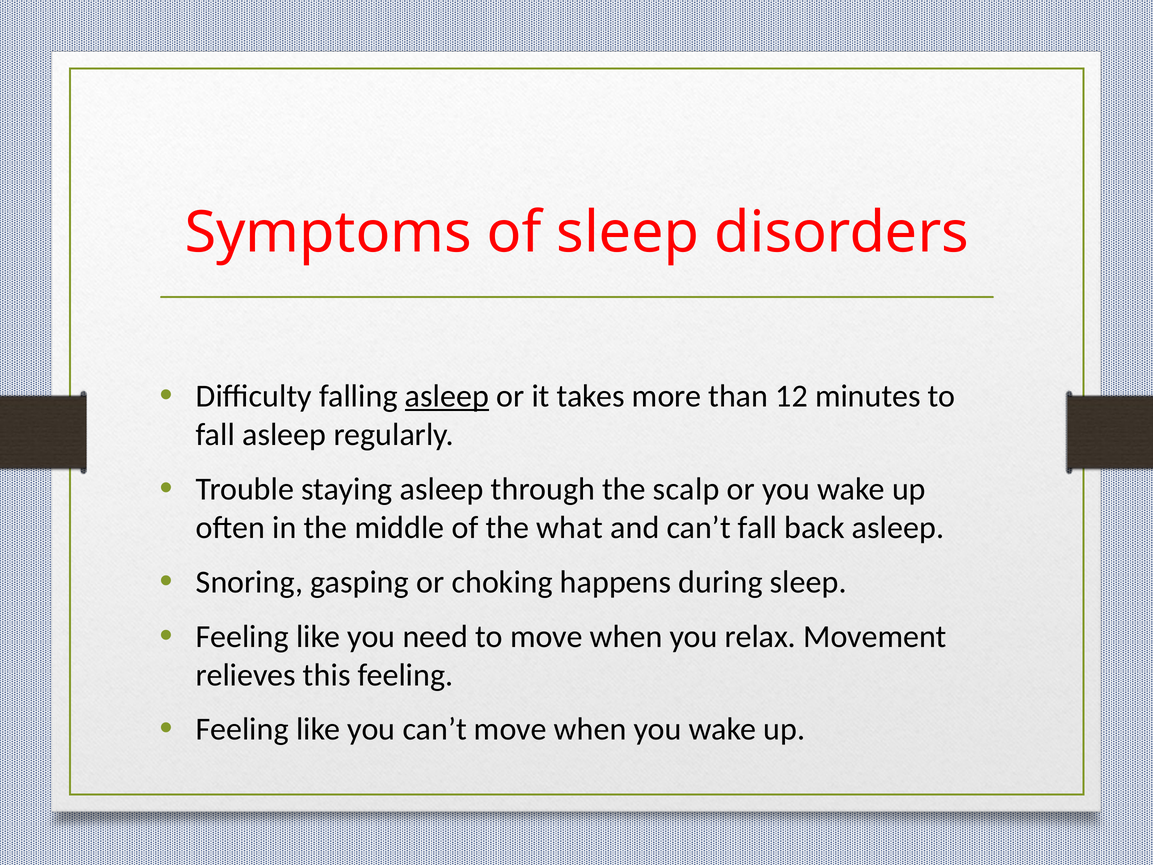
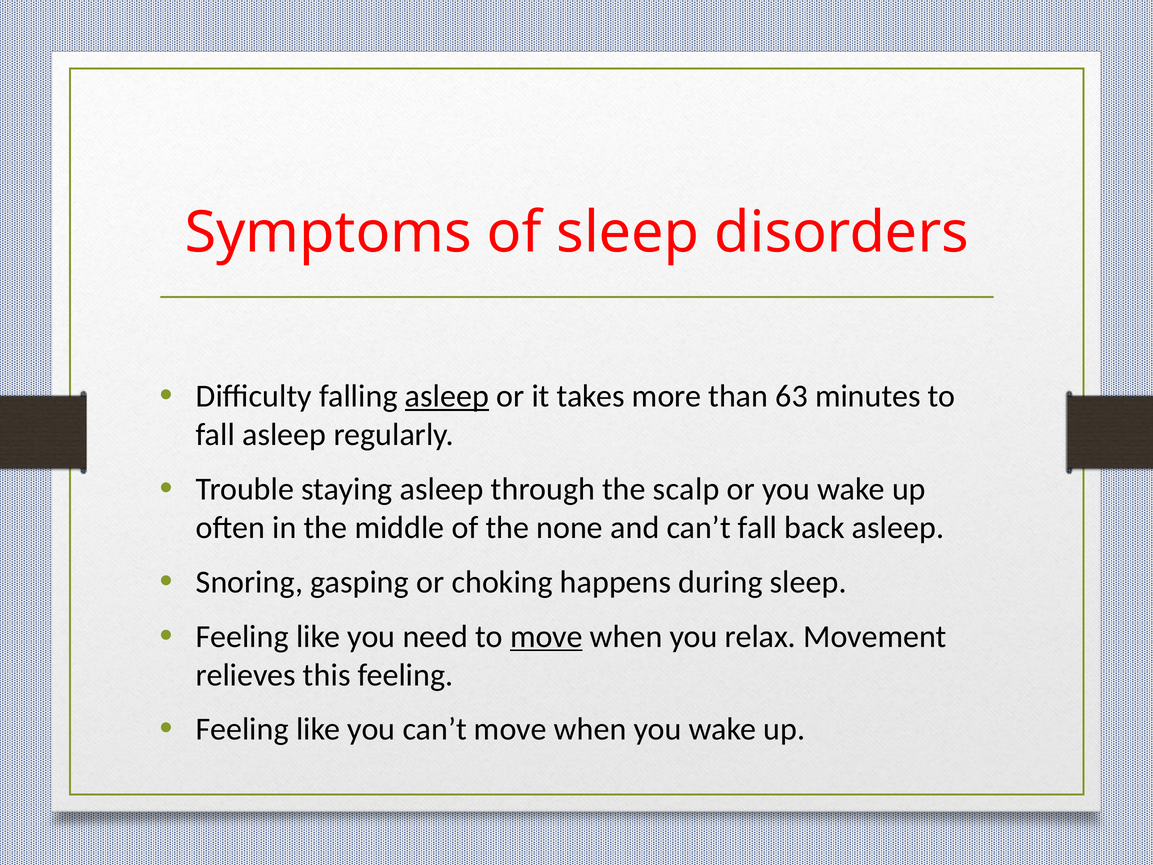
12: 12 -> 63 (792, 396)
what: what -> none (570, 527)
move underline: none -> present (546, 636)
